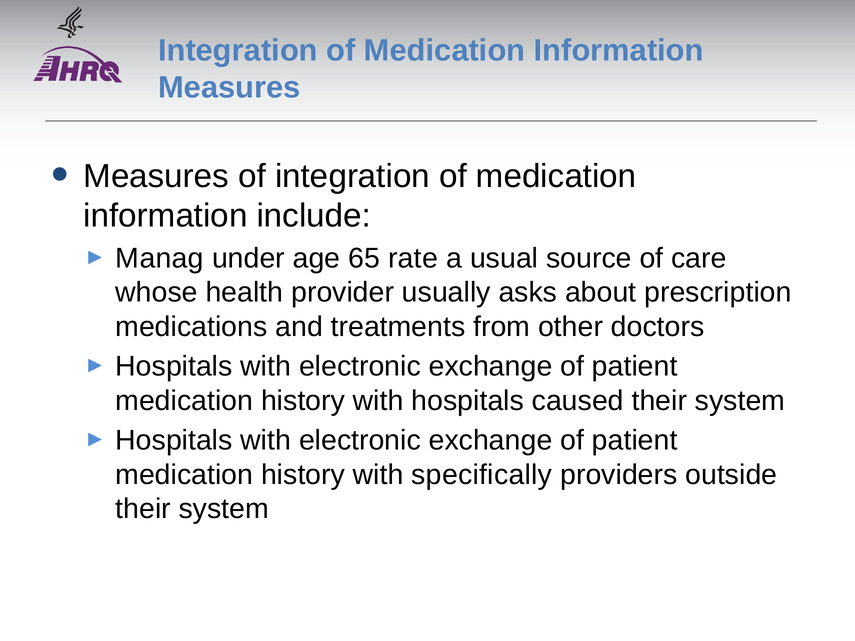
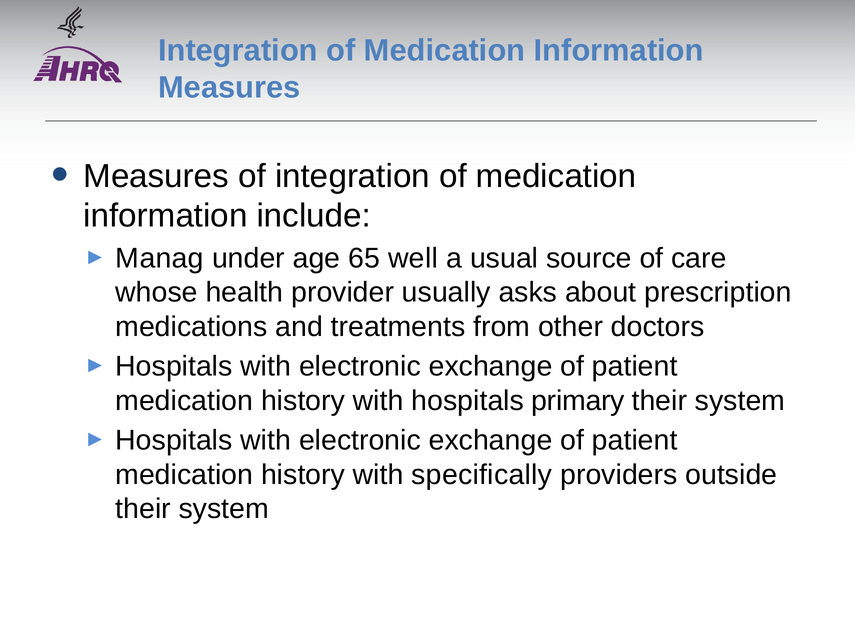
rate: rate -> well (413, 258)
caused: caused -> primary (578, 401)
